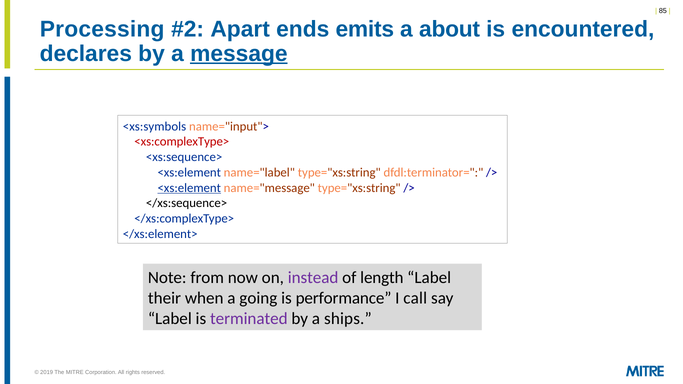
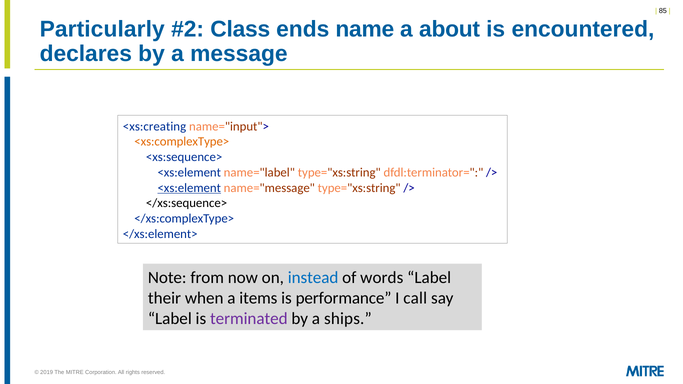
Processing: Processing -> Particularly (102, 29)
Apart: Apart -> Class (240, 29)
emits: emits -> name (365, 29)
message underline: present -> none (239, 54)
<xs:symbols: <xs:symbols -> <xs:creating (155, 126)
<xs:complexType> colour: red -> orange (182, 142)
instead colour: purple -> blue (313, 278)
length: length -> words (382, 278)
going: going -> items (258, 298)
